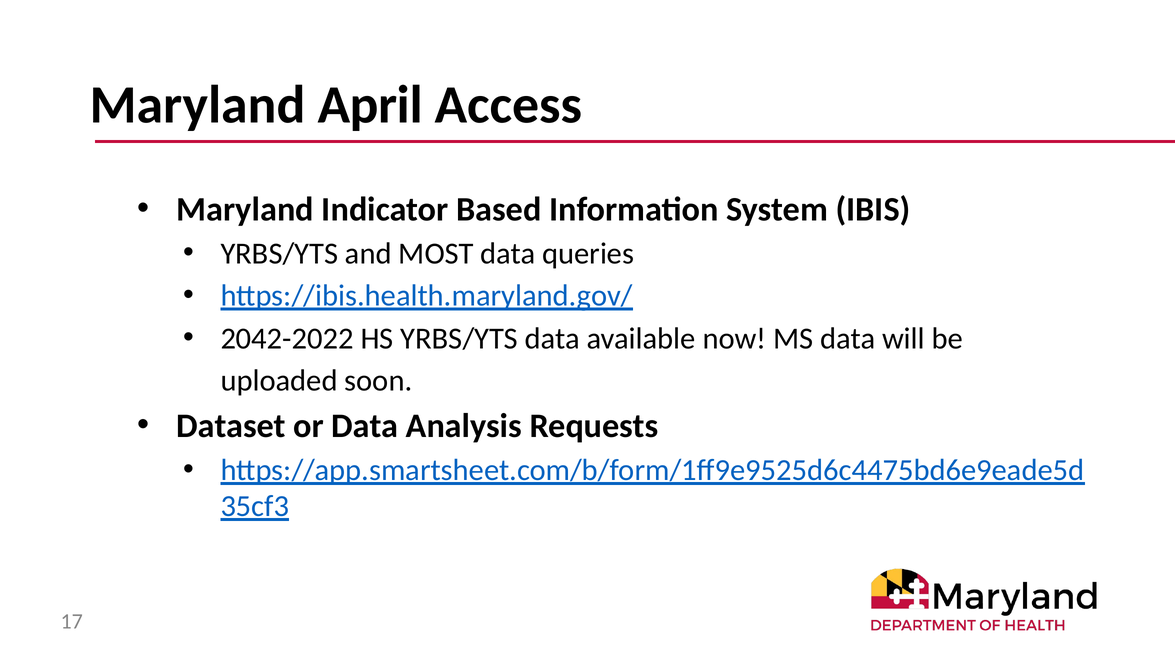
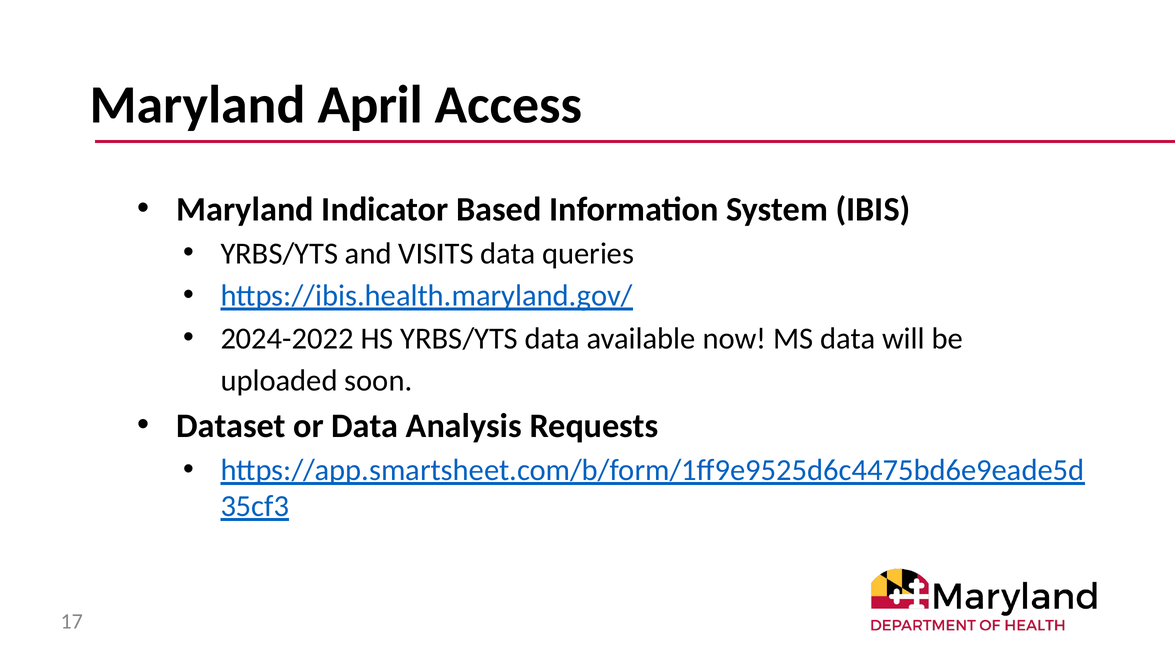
MOST: MOST -> VISITS (436, 253)
2042-2022: 2042-2022 -> 2024-2022 (287, 339)
